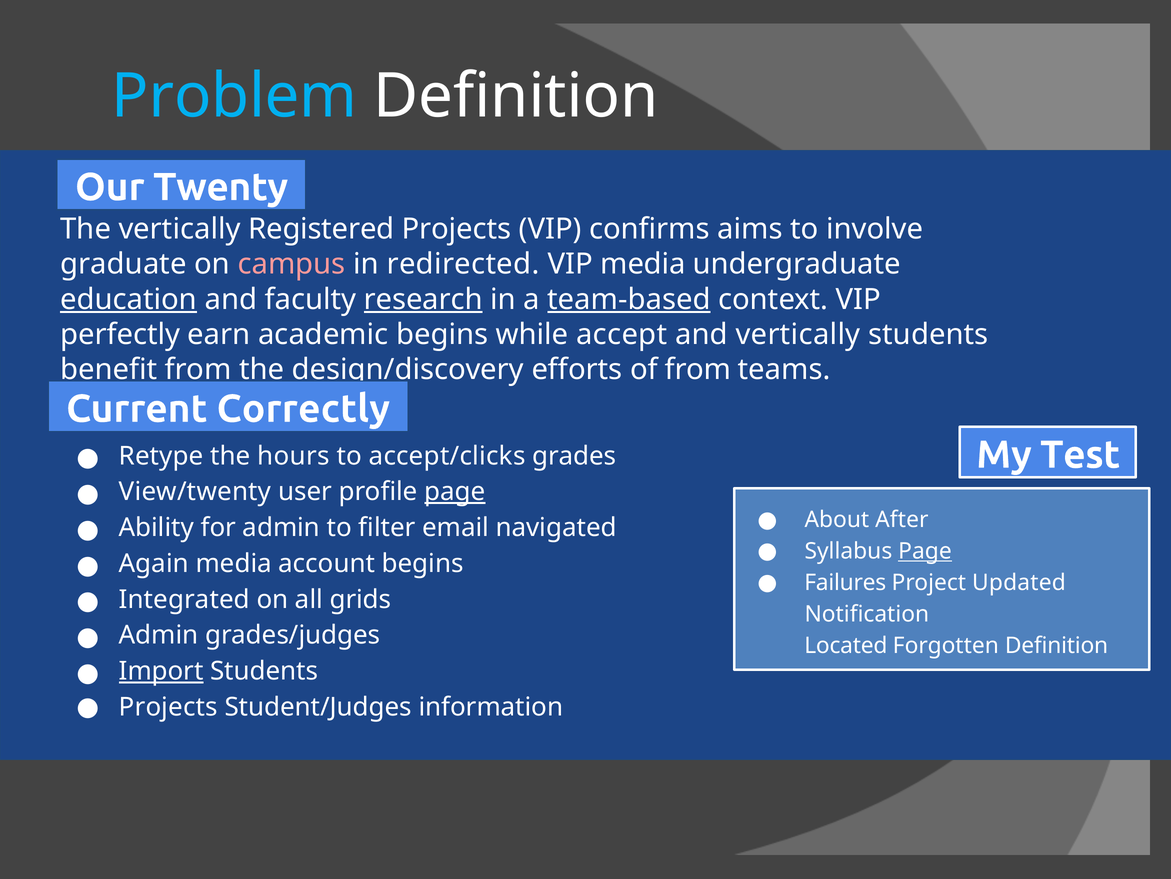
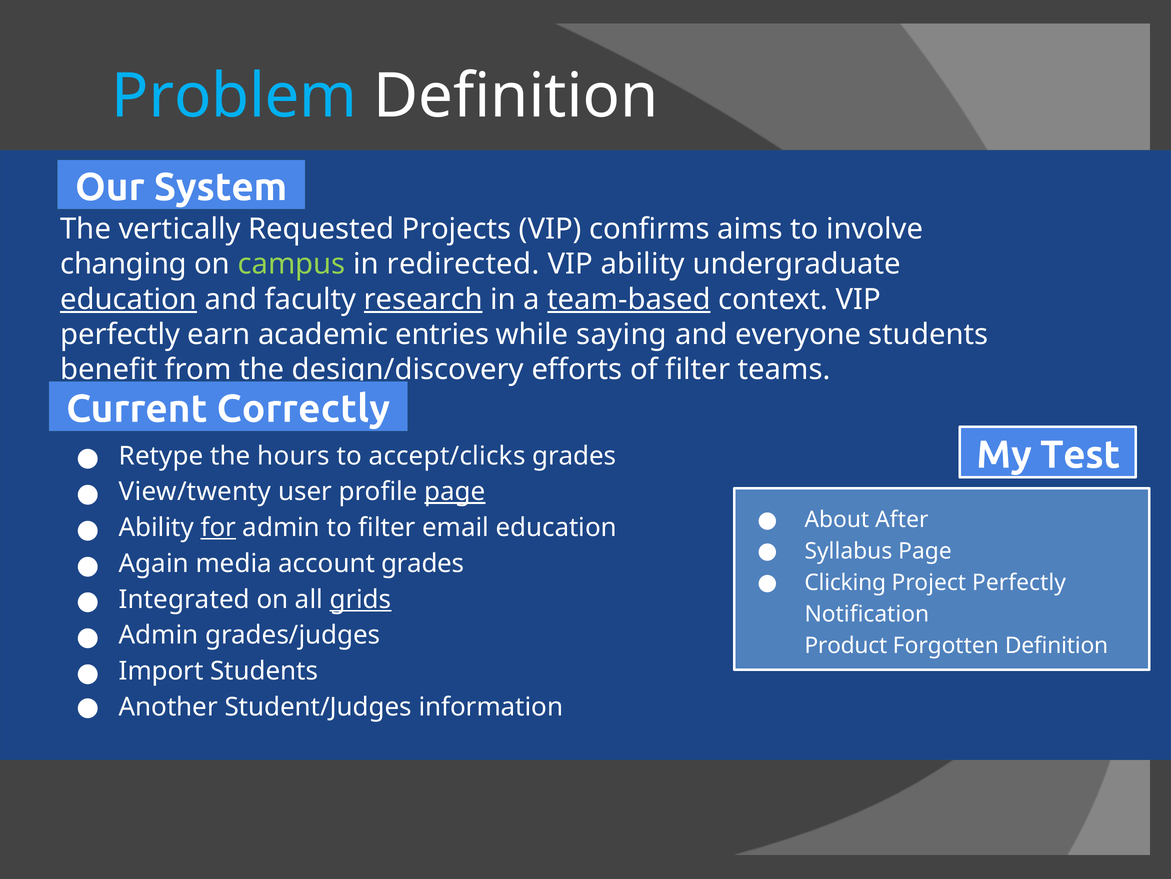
Twenty: Twenty -> System (221, 187)
Registered: Registered -> Requested (321, 229)
graduate: graduate -> changing (124, 264)
campus colour: pink -> light green (292, 264)
VIP media: media -> ability (643, 264)
academic begins: begins -> entries (442, 334)
accept: accept -> saying (622, 334)
and vertically: vertically -> everyone (798, 334)
of from: from -> filter (698, 369)
for underline: none -> present (218, 527)
email navigated: navigated -> education (556, 527)
Page underline: present -> none (925, 551)
account begins: begins -> grades (423, 563)
Failures: Failures -> Clicking (845, 582)
Project Updated: Updated -> Perfectly (1019, 582)
grids underline: none -> present (361, 599)
Located: Located -> Product (846, 645)
Import underline: present -> none (161, 671)
Projects: Projects -> Another (168, 707)
